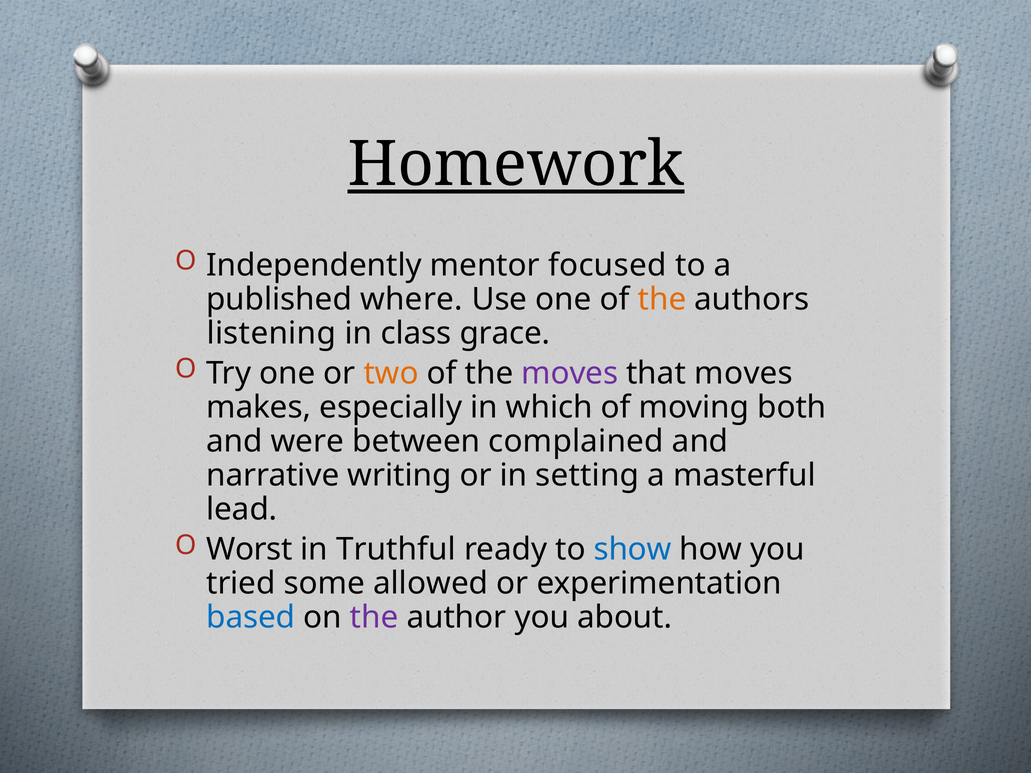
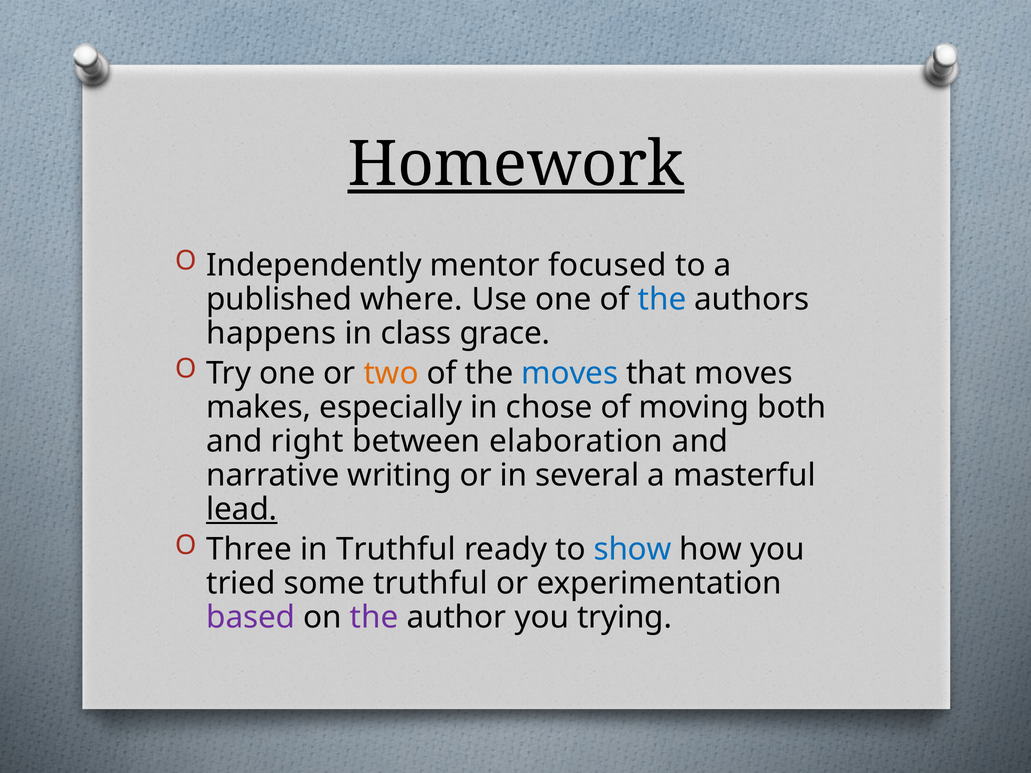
the colour: orange -> blue (662, 299)
listening: listening -> happens (271, 333)
moves colour: purple -> blue (570, 373)
which: which -> chose (549, 407)
were: were -> right (307, 441)
complained: complained -> elaboration (576, 441)
setting: setting -> several (587, 475)
lead underline: none -> present (242, 509)
Worst: Worst -> Three (249, 550)
some allowed: allowed -> truthful (431, 584)
based colour: blue -> purple (251, 618)
about: about -> trying (625, 618)
